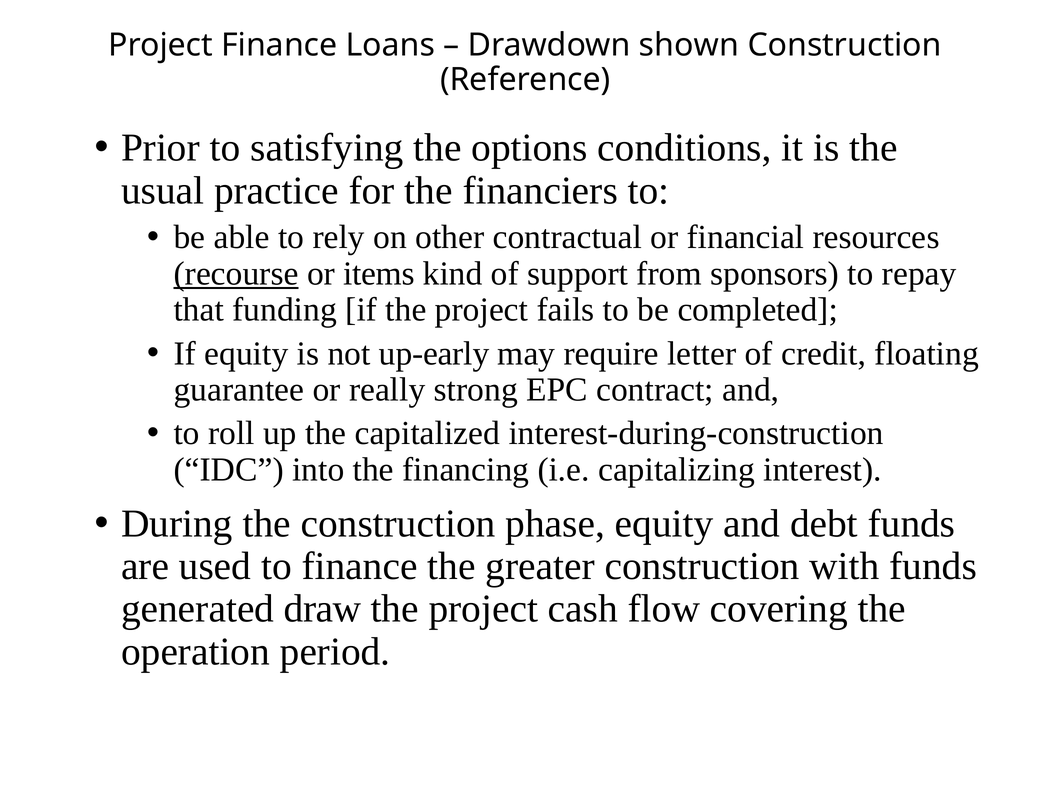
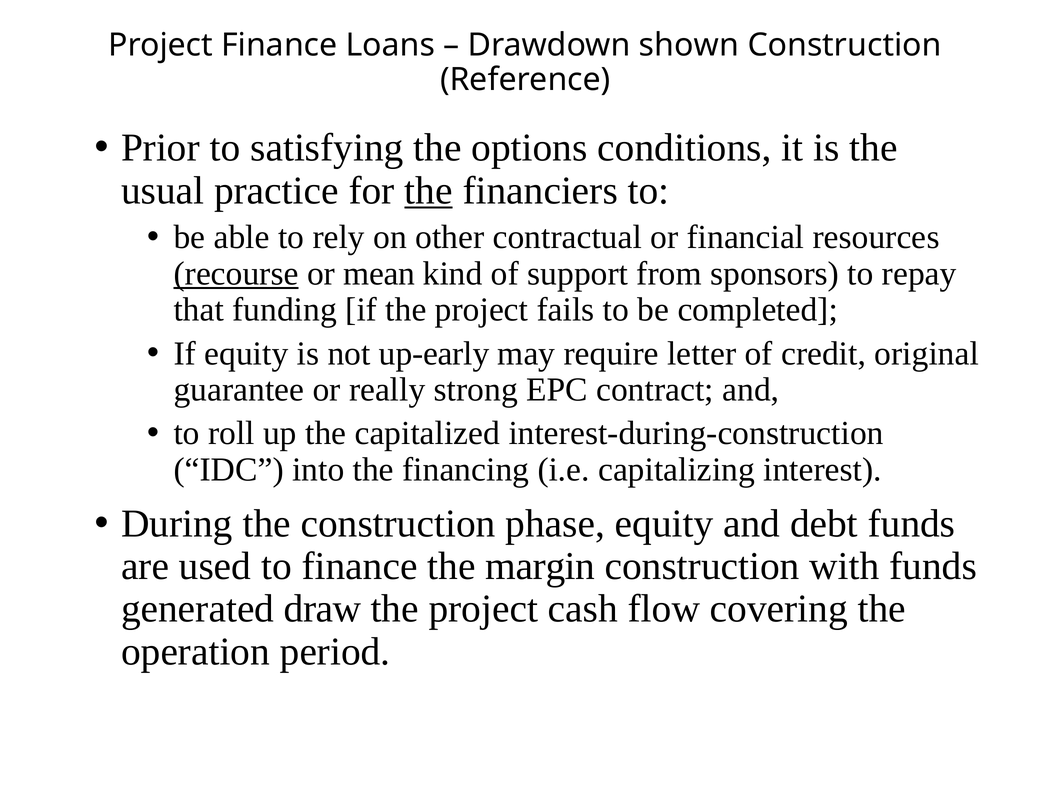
the underline: none -> present (428, 190)
items: items -> mean (379, 274)
floating: floating -> original (927, 353)
greater: greater -> margin (540, 566)
